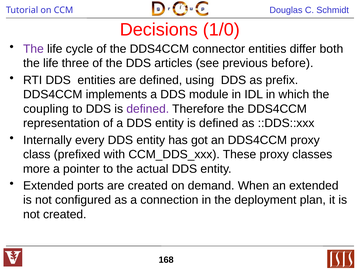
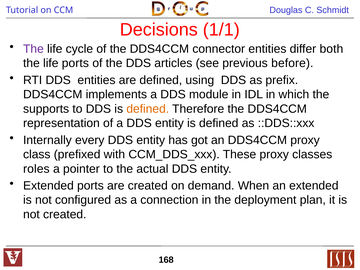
1/0: 1/0 -> 1/1 (221, 30)
life three: three -> ports (75, 63)
coupling: coupling -> supports (46, 109)
defined colour: purple -> orange (148, 109)
more: more -> roles (36, 169)
